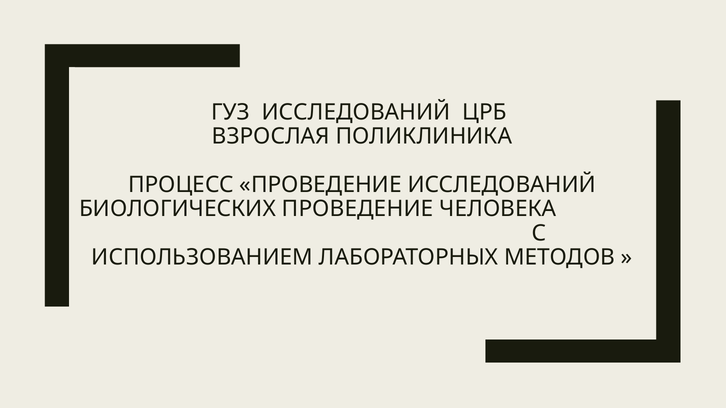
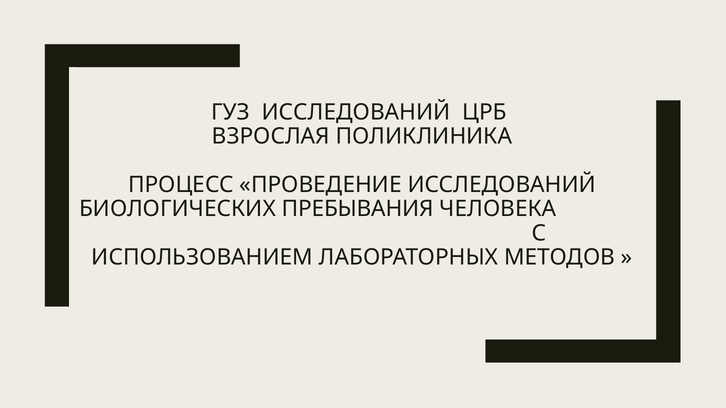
БИОЛОГИЧЕСКИХ ПРОВЕДЕНИЕ: ПРОВЕДЕНИЕ -> ПРЕБЫВАНИЯ (358, 209)
